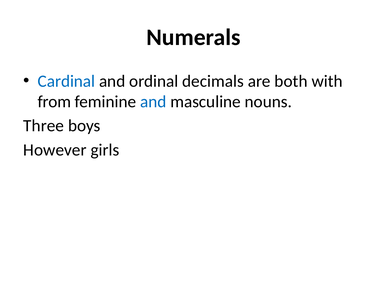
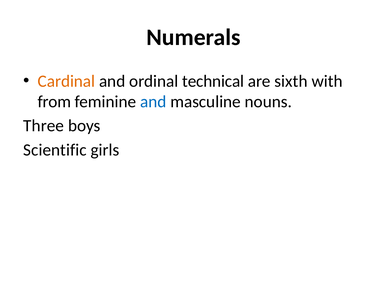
Cardinal colour: blue -> orange (66, 81)
decimals: decimals -> technical (213, 81)
both: both -> sixth (291, 81)
However: However -> Scientific (55, 150)
